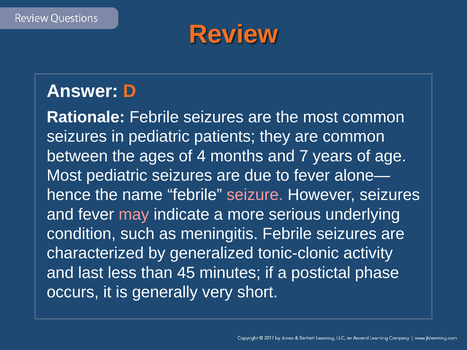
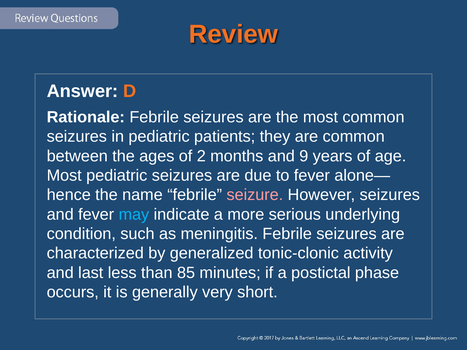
4: 4 -> 2 (201, 156)
7: 7 -> 9 (304, 156)
may colour: pink -> light blue (134, 215)
45: 45 -> 85 (186, 273)
